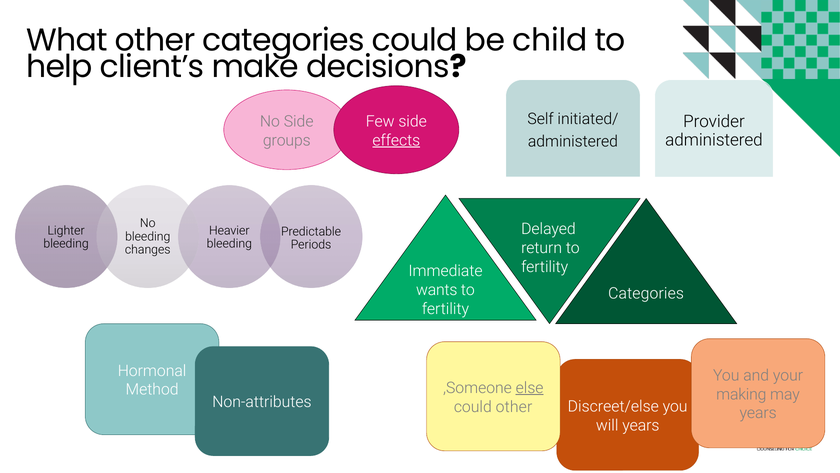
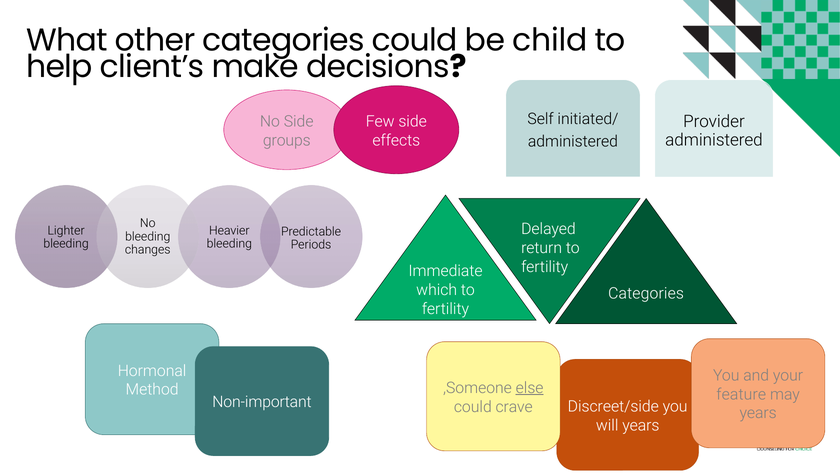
effects underline: present -> none (396, 140)
wants: wants -> which (437, 290)
making: making -> feature (741, 394)
Non-attributes: Non-attributes -> Non-important (262, 402)
Discreet/else: Discreet/else -> Discreet/side (613, 406)
could other: other -> crave (514, 406)
